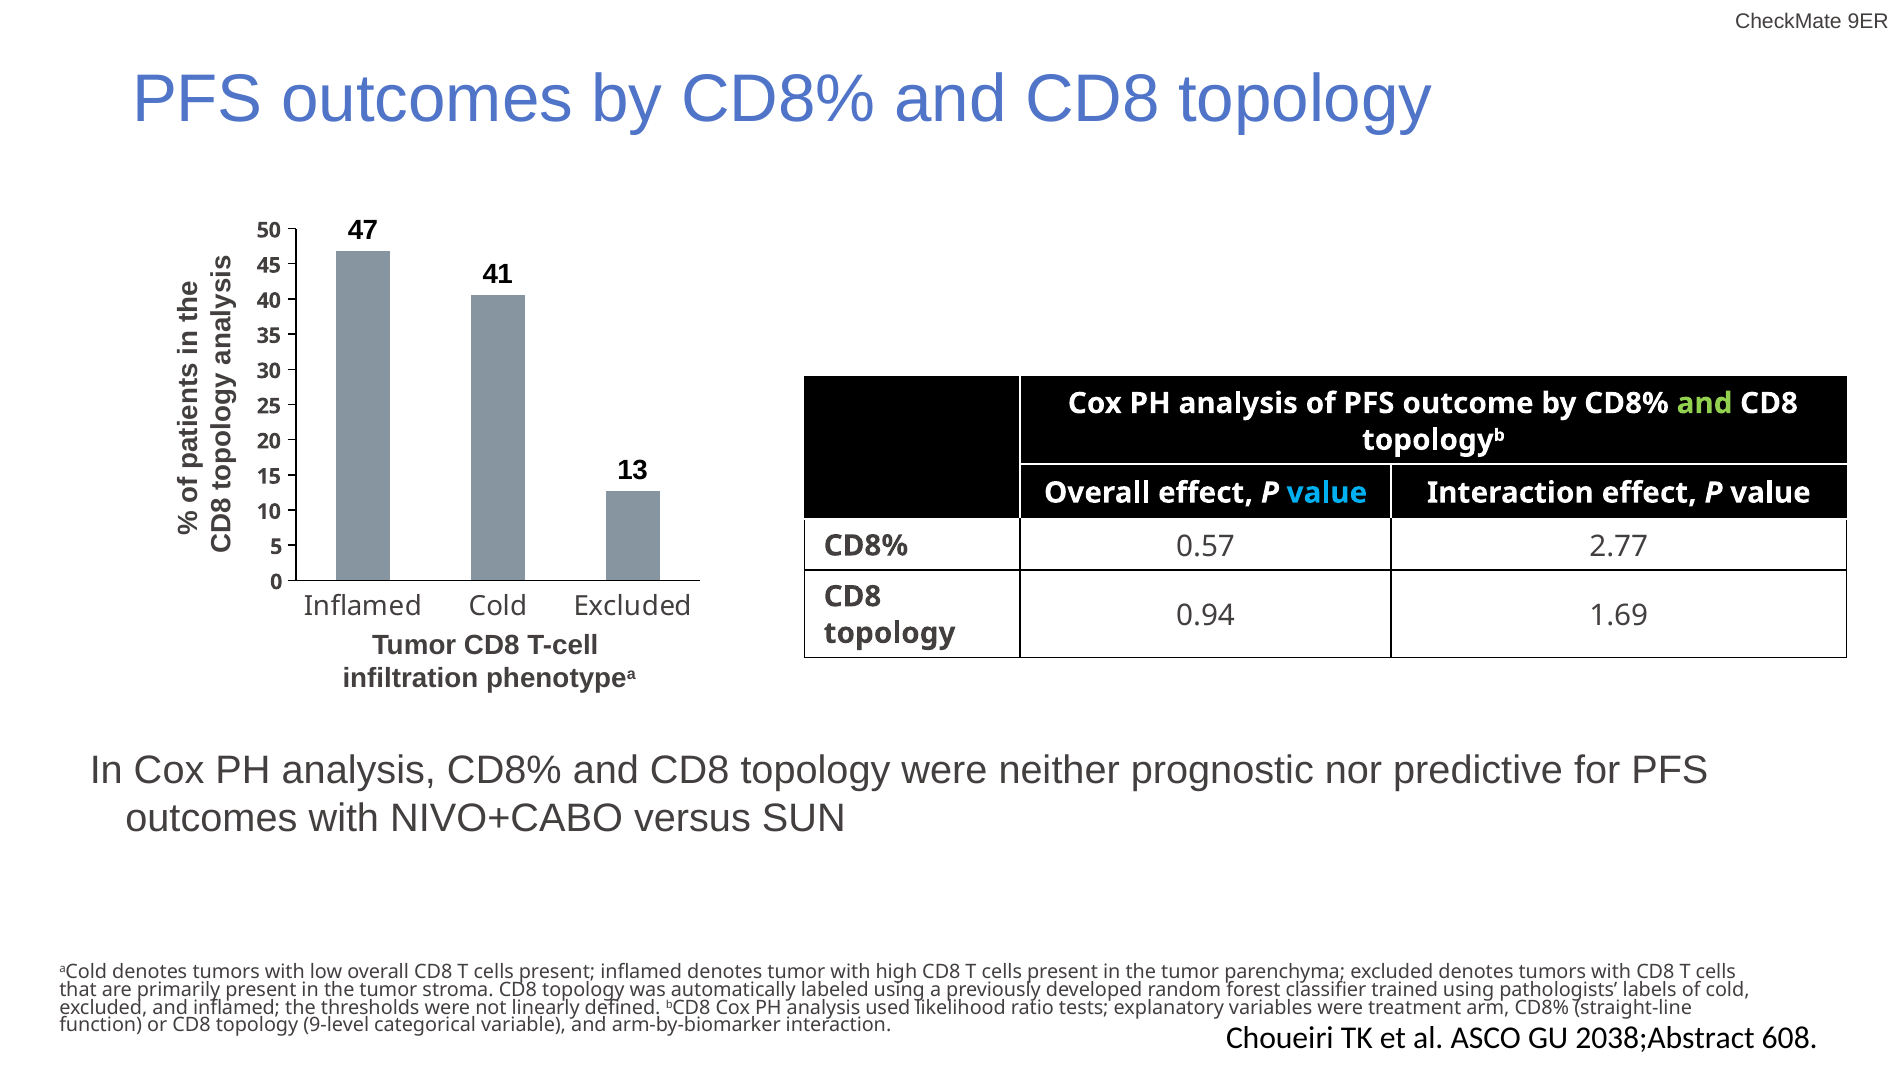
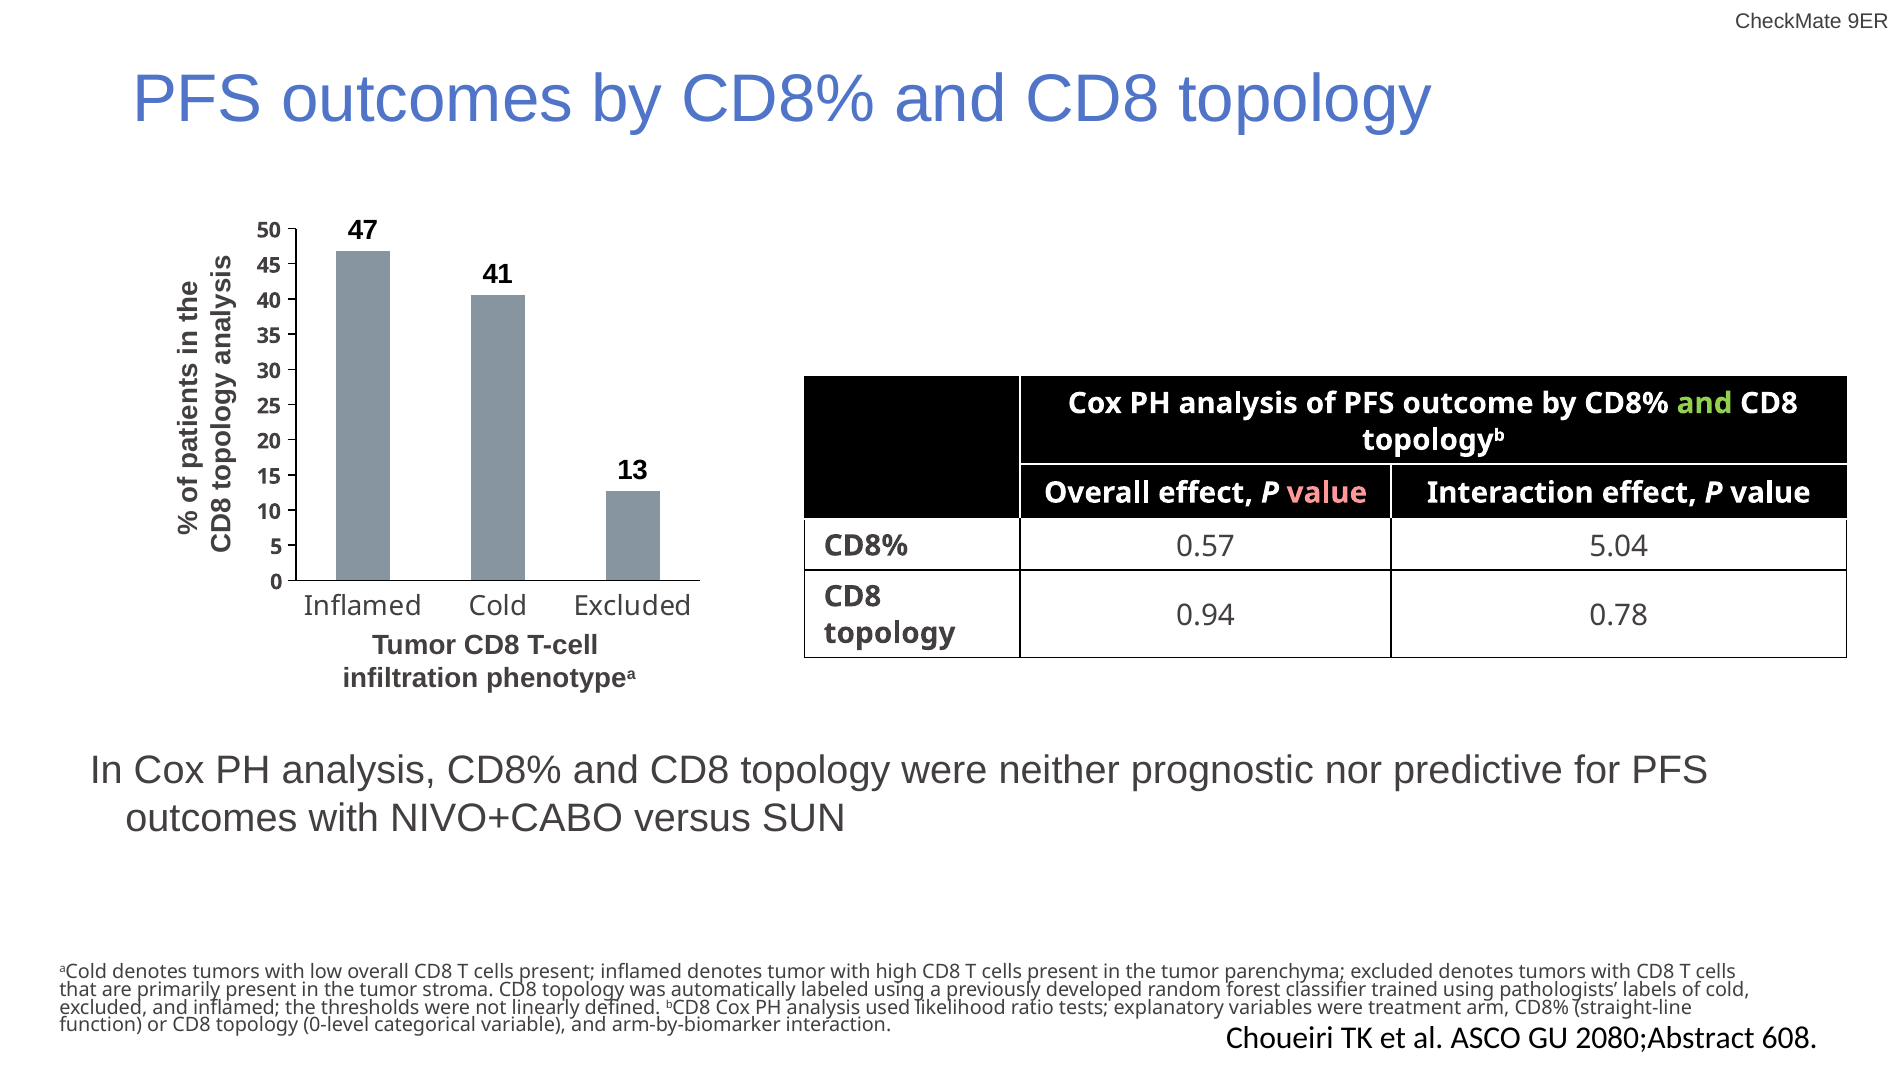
value colour: light blue -> pink (1327, 493)
2.77: 2.77 -> 5.04 (1619, 546)
1.69: 1.69 -> 0.78 (1619, 616)
9-level: 9-level -> 0-level (336, 1026)
2038;Abstract: 2038;Abstract -> 2080;Abstract (1665, 1038)
